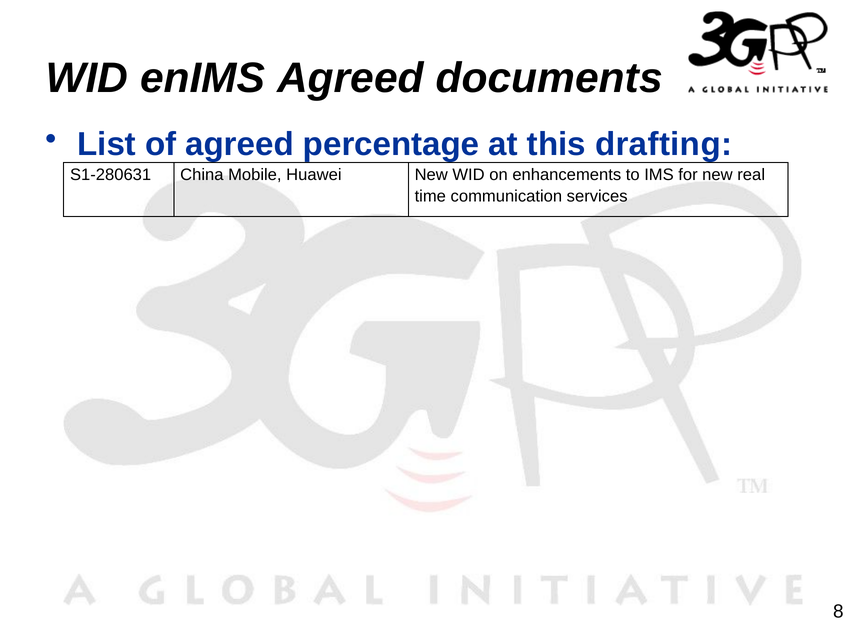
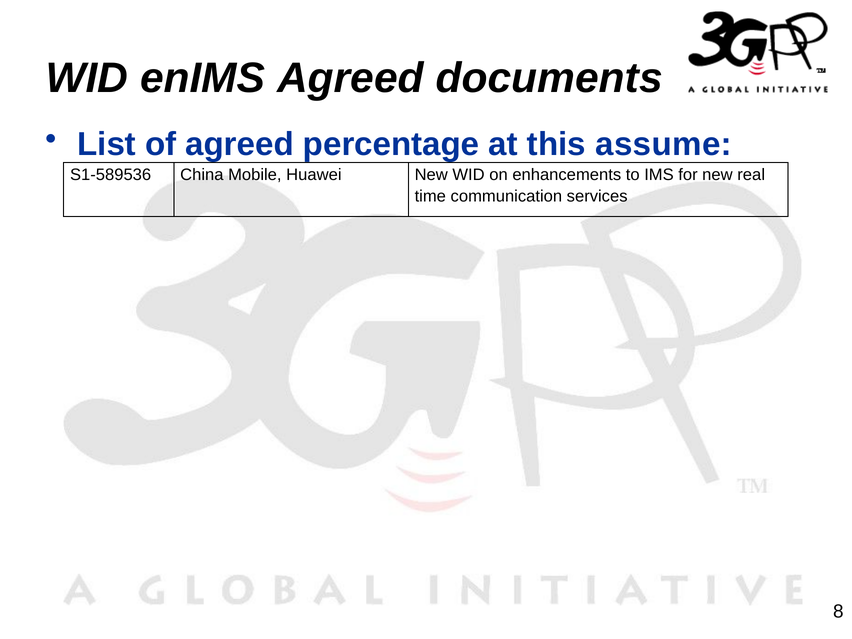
drafting: drafting -> assume (664, 145)
S1-280631: S1-280631 -> S1-589536 (111, 175)
